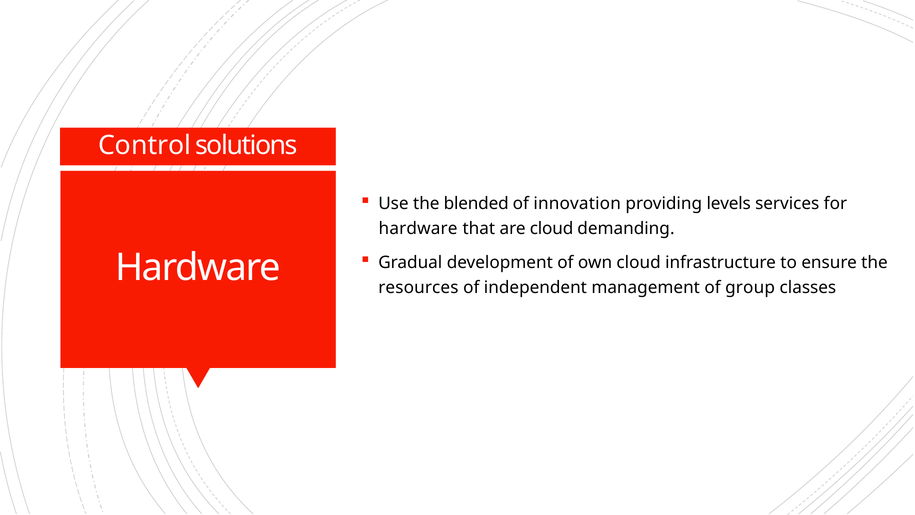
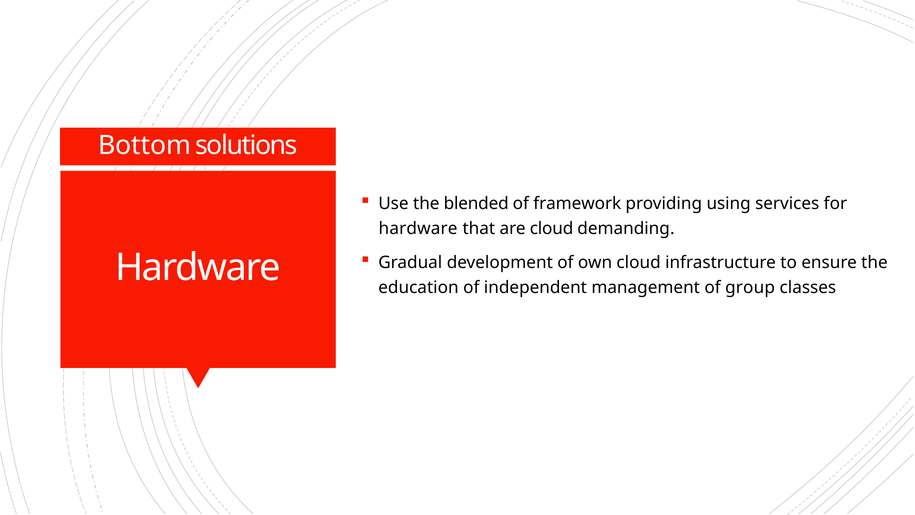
Control: Control -> Bottom (145, 145)
innovation: innovation -> framework (577, 204)
levels: levels -> using (729, 204)
resources: resources -> education (418, 287)
